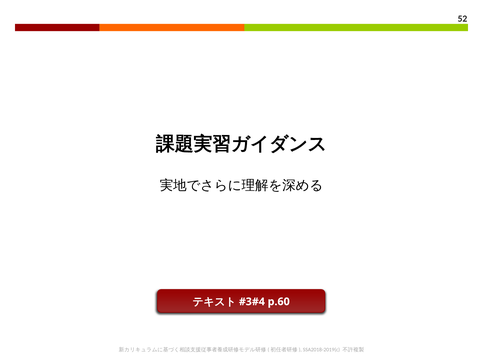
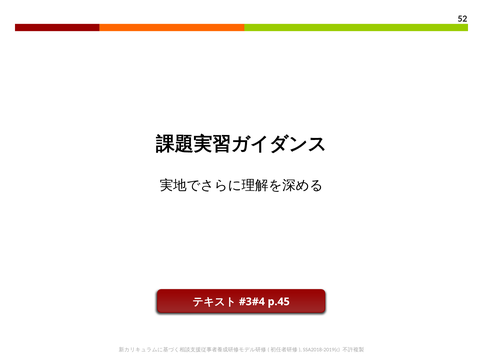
p.60: p.60 -> p.45 (279, 302)
